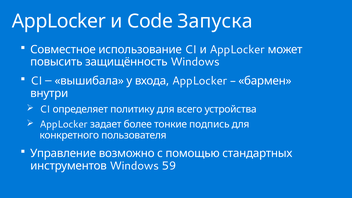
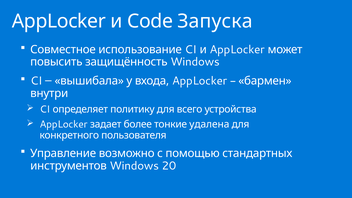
подпись: подпись -> удалена (209, 124)
59: 59 -> 20 (169, 166)
